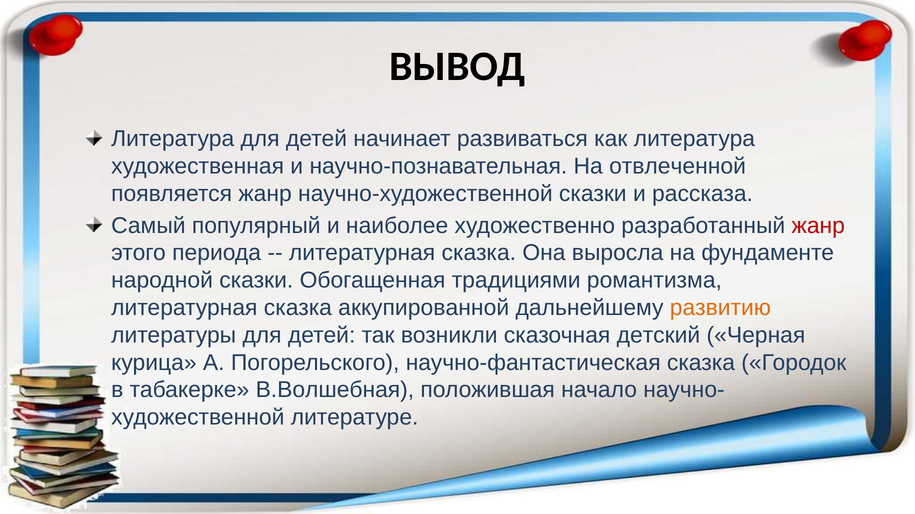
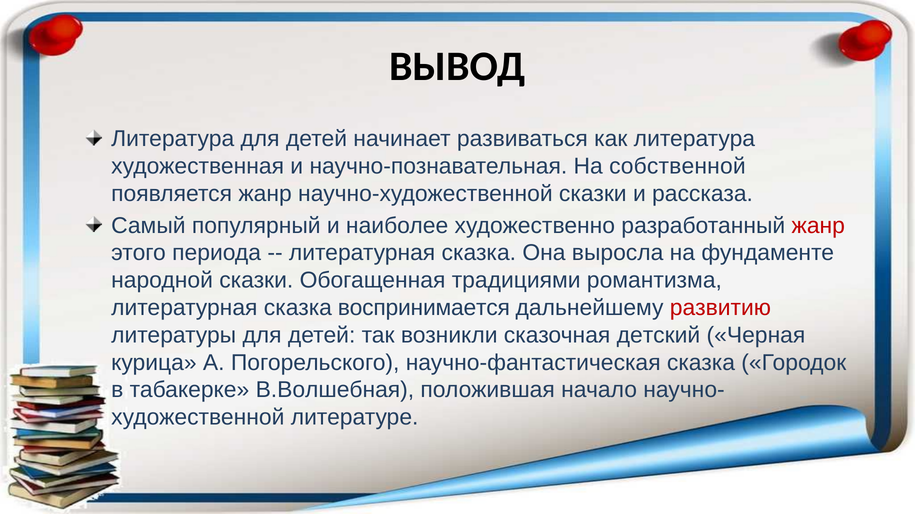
отвлеченной: отвлеченной -> собственной (677, 166)
аккупированной: аккупированной -> воспринимается (424, 308)
развитию colour: orange -> red (720, 308)
